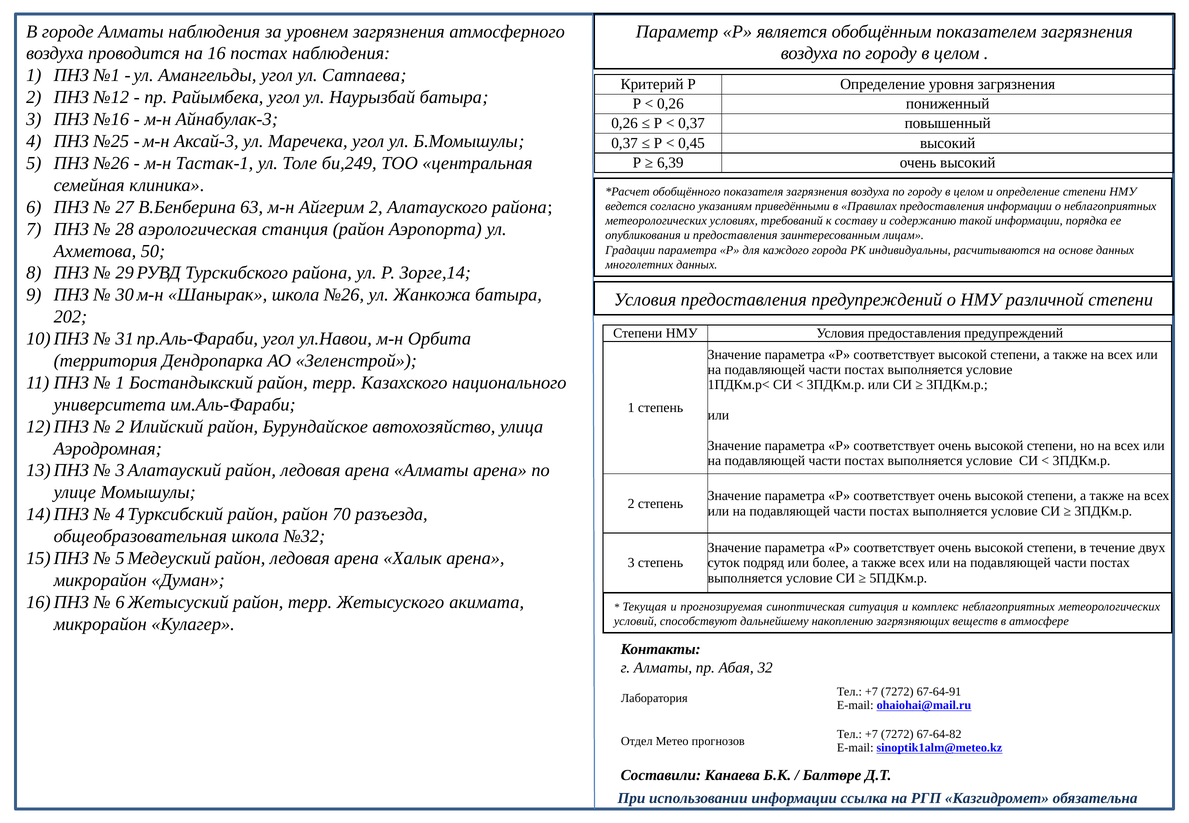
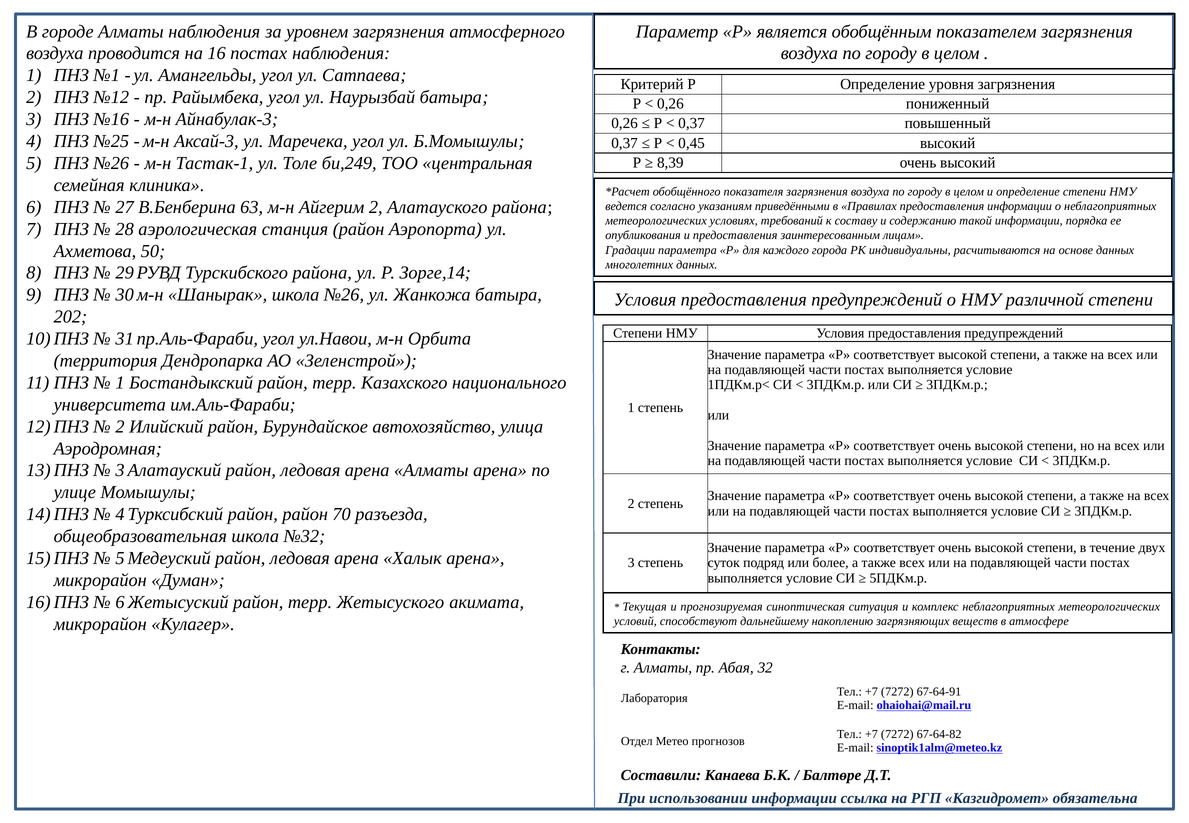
6,39: 6,39 -> 8,39 (670, 163)
